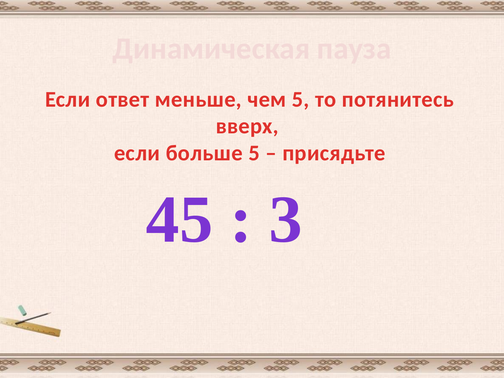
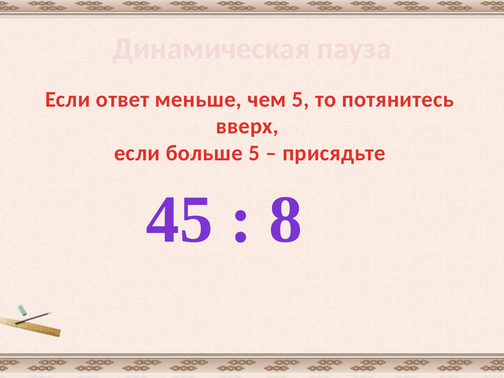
3: 3 -> 8 (286, 220)
